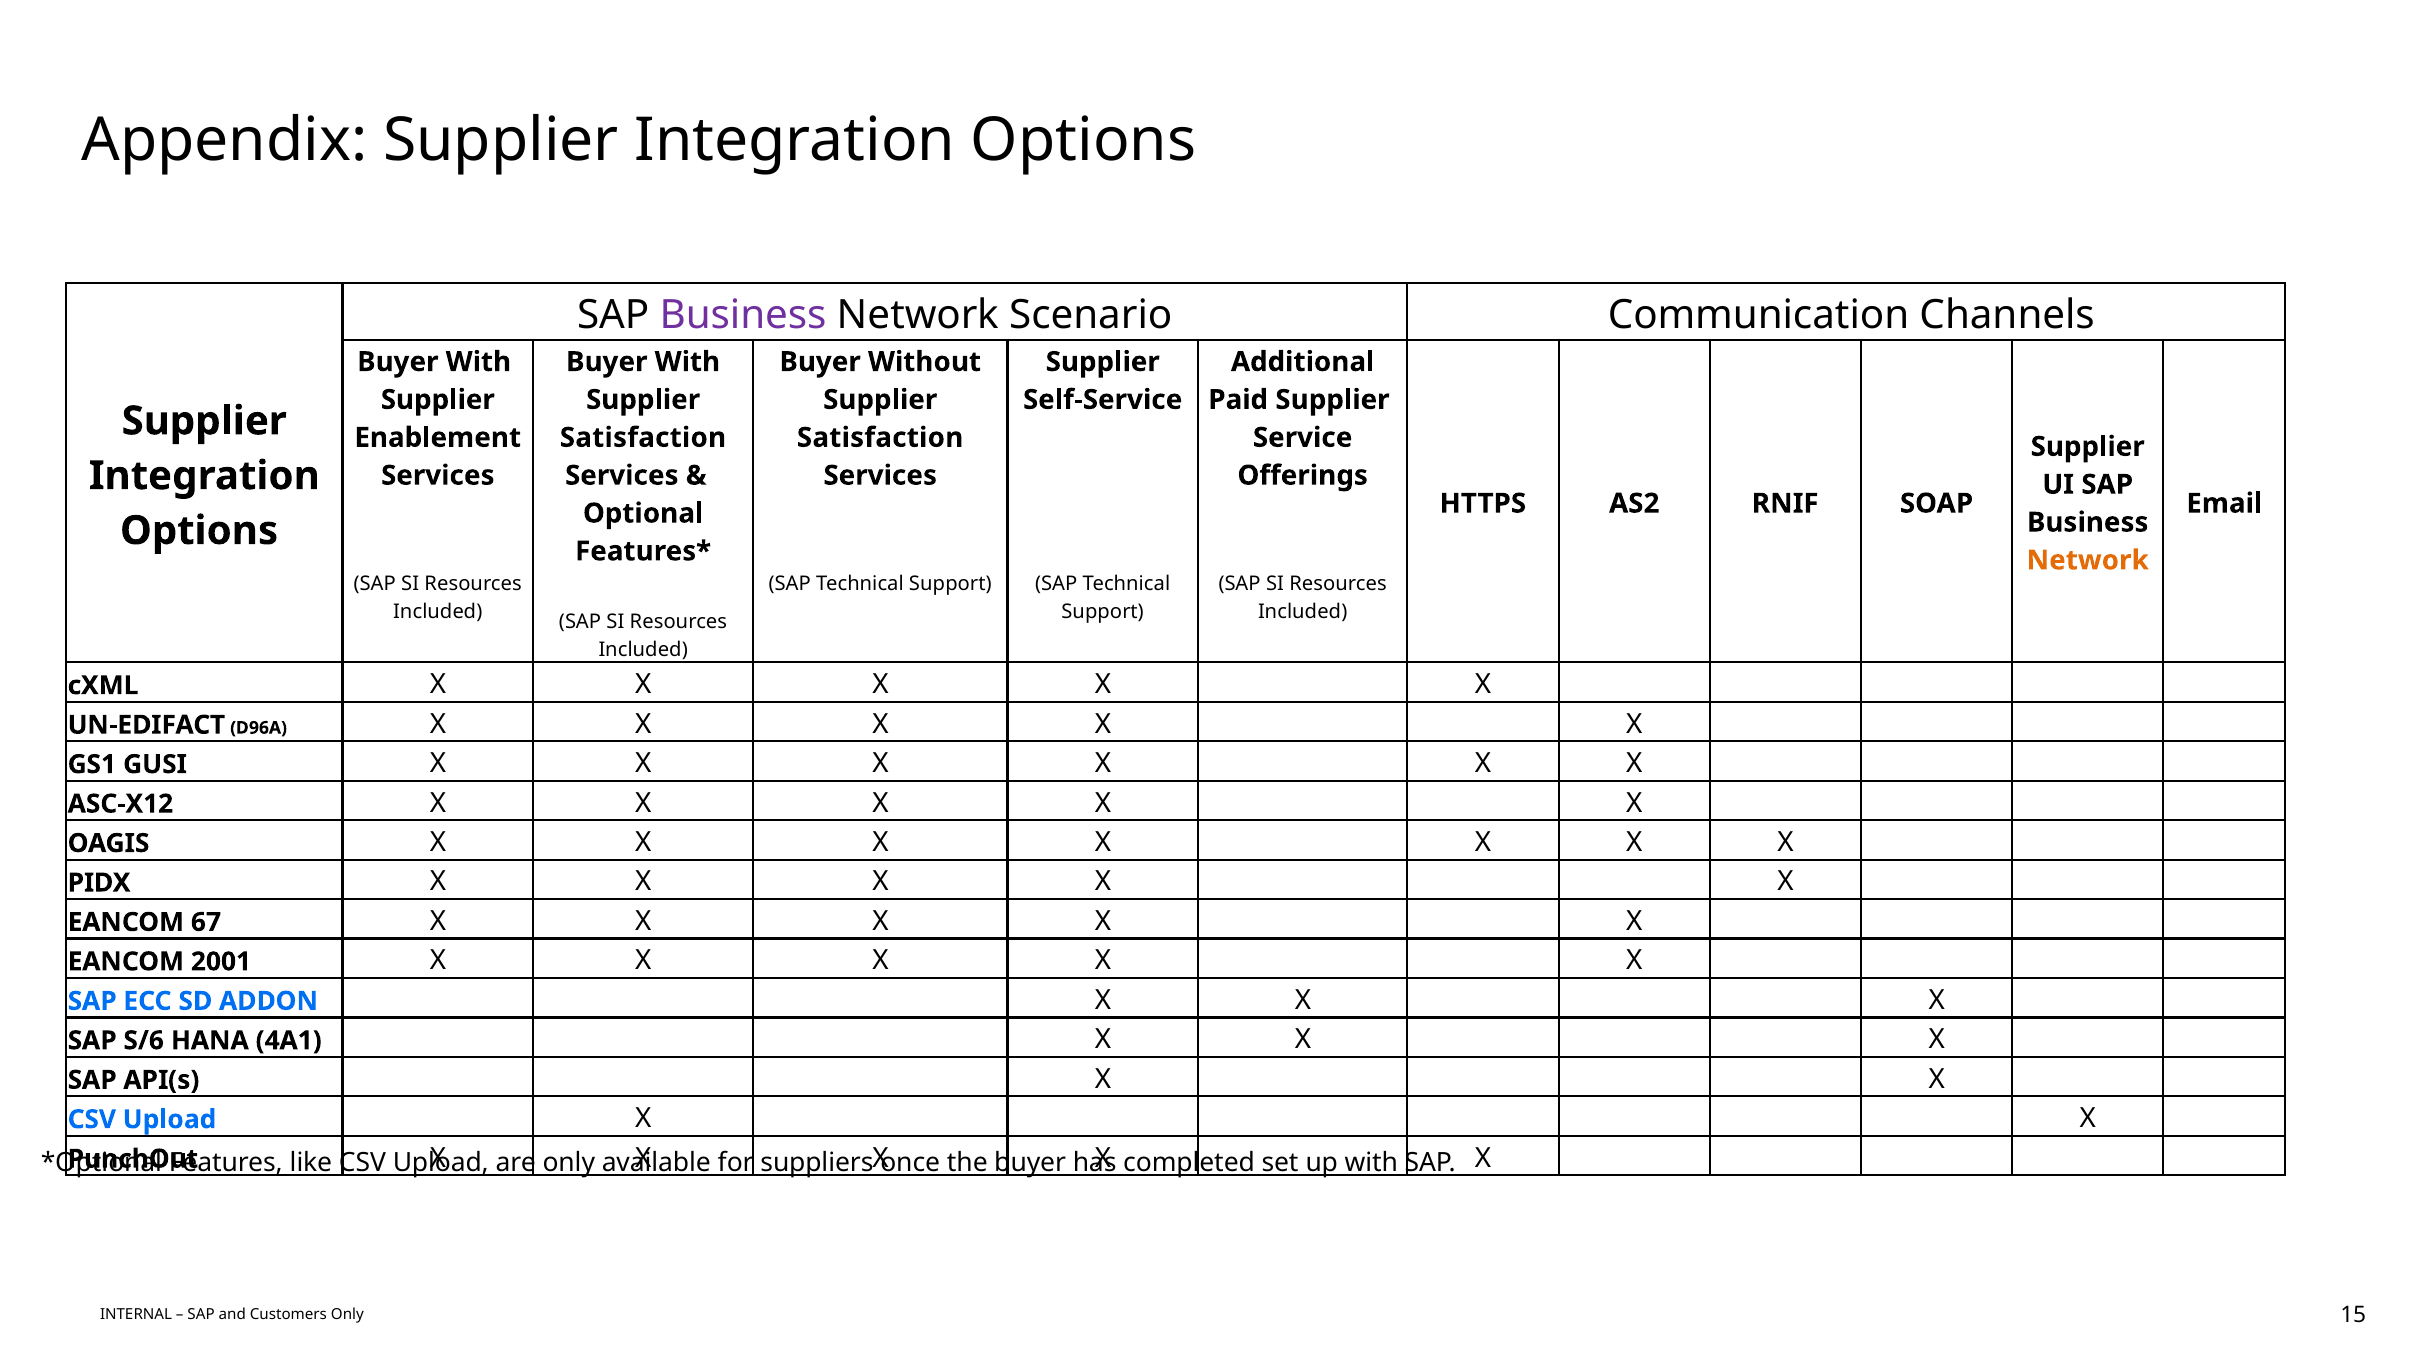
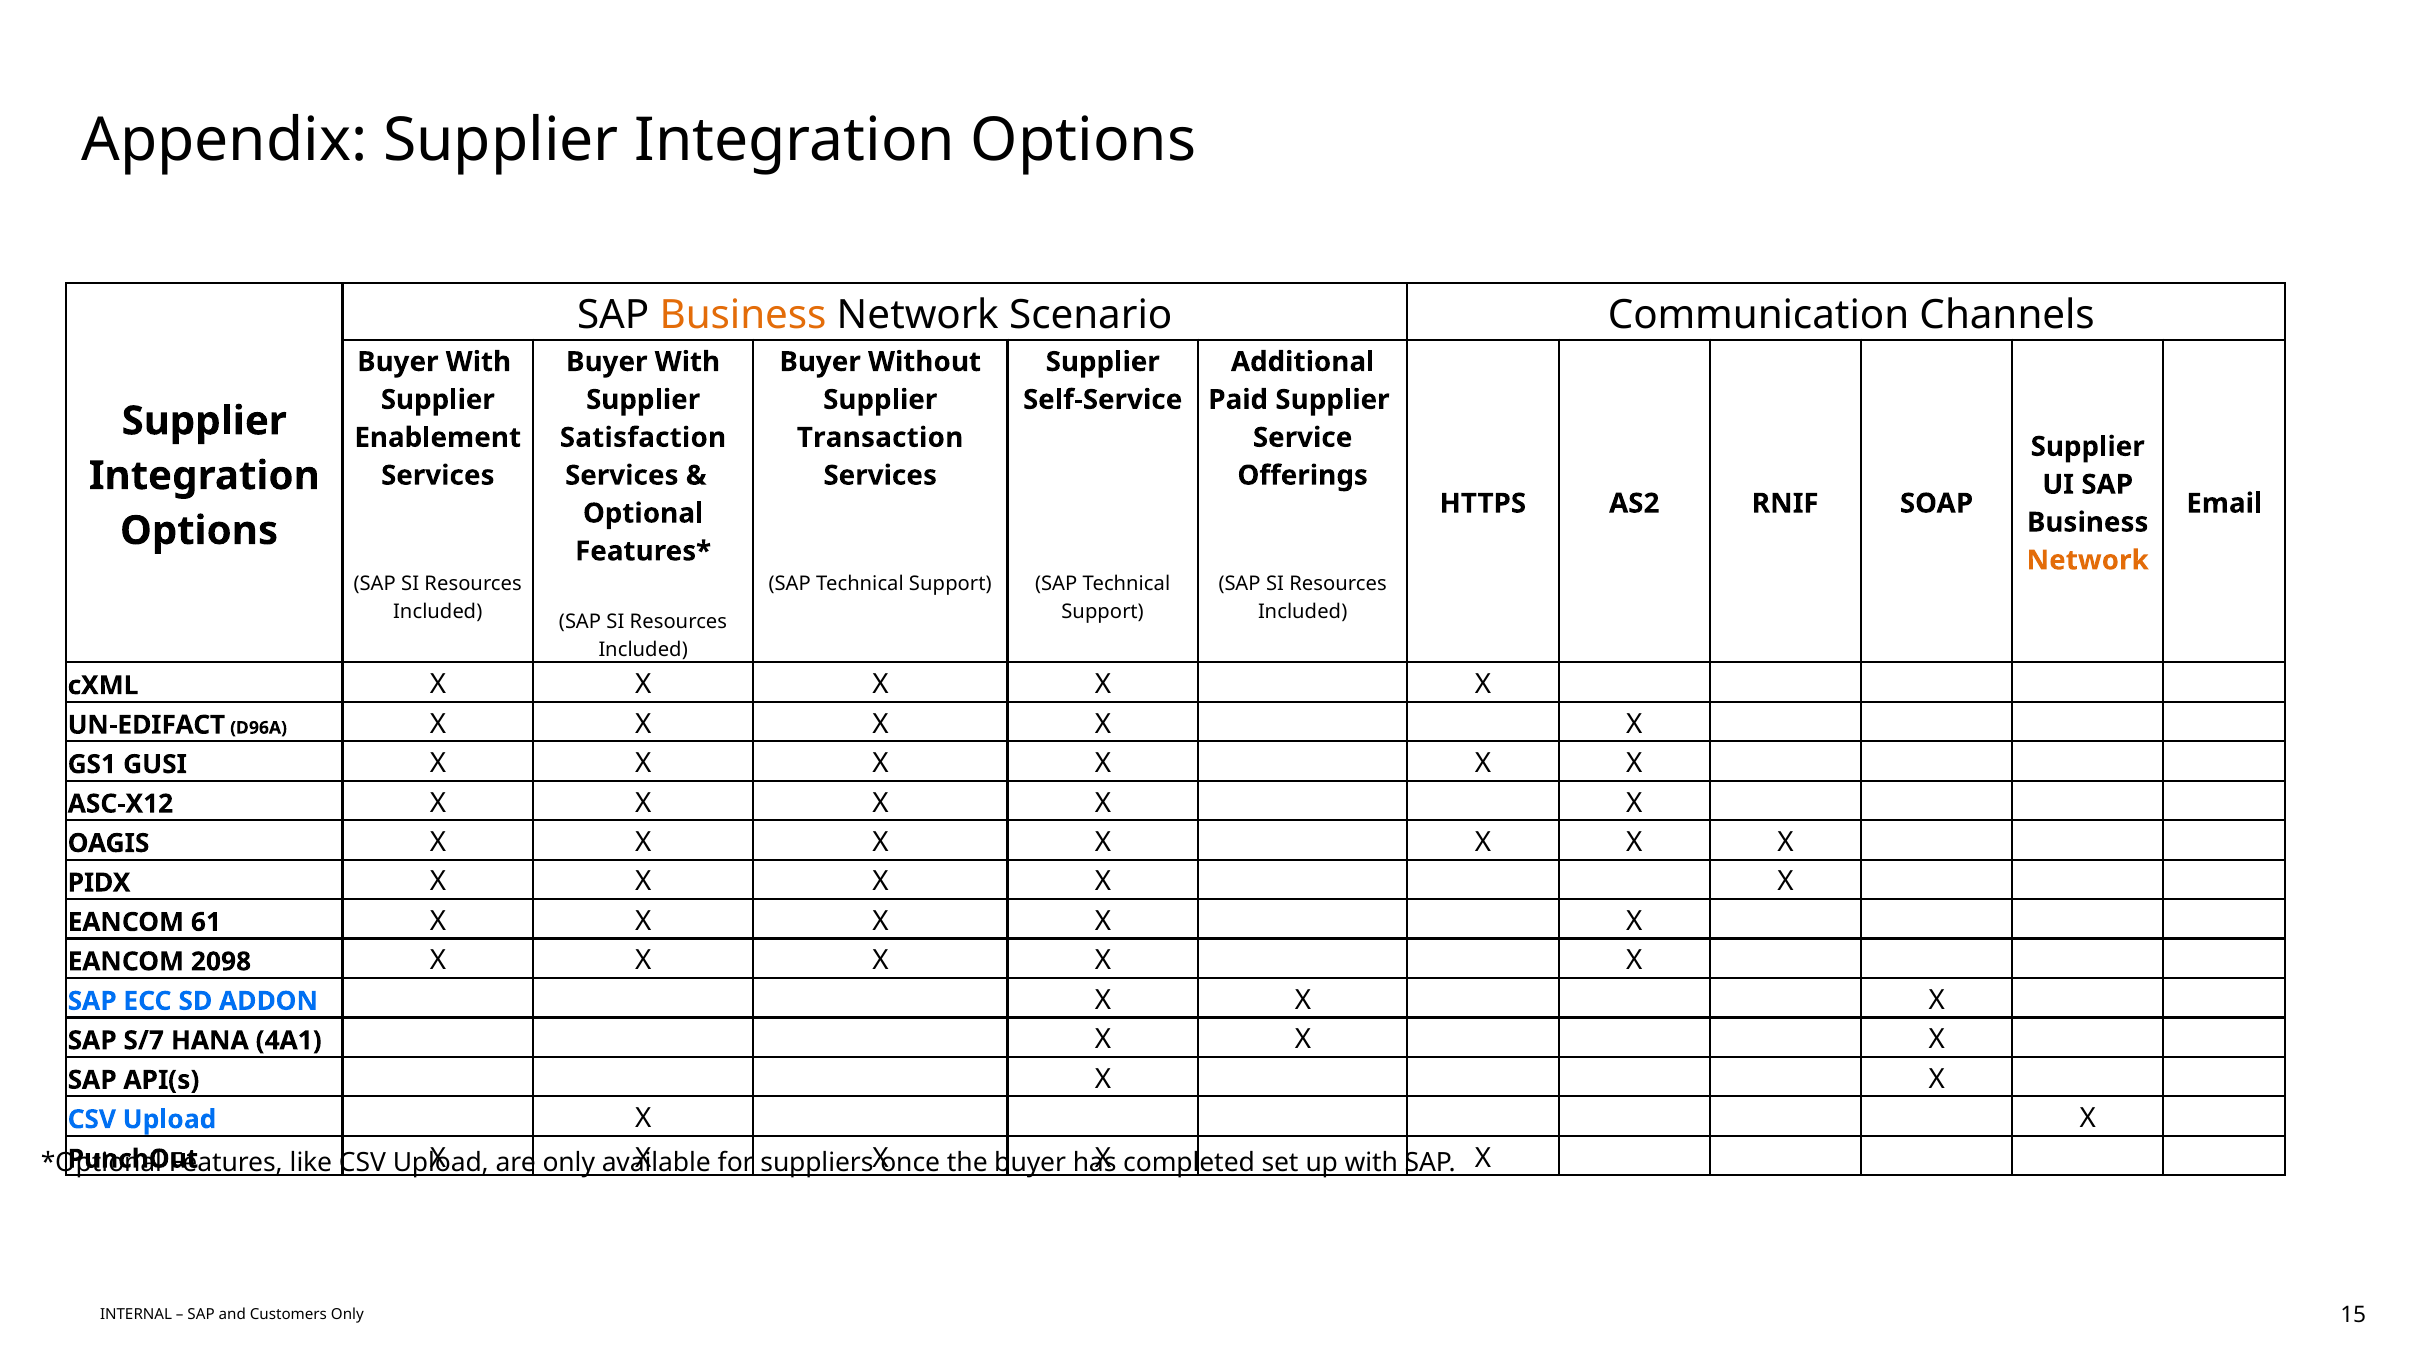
Business colour: purple -> orange (743, 315)
Satisfaction: Satisfaction -> Transaction (880, 438)
67: 67 -> 61 (206, 922)
2001: 2001 -> 2098 (221, 961)
S/6: S/6 -> S/7 (144, 1040)
